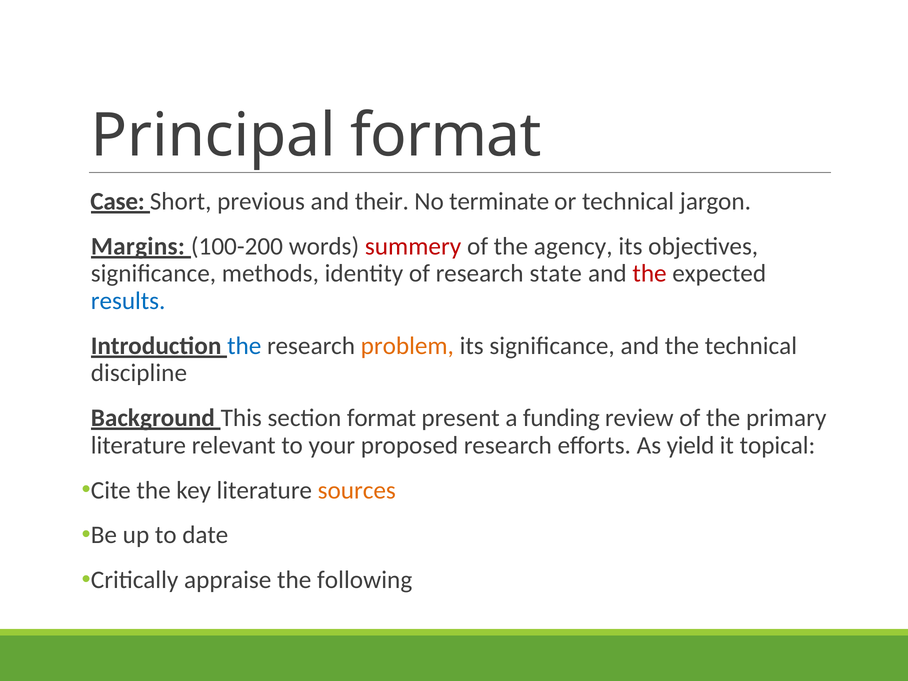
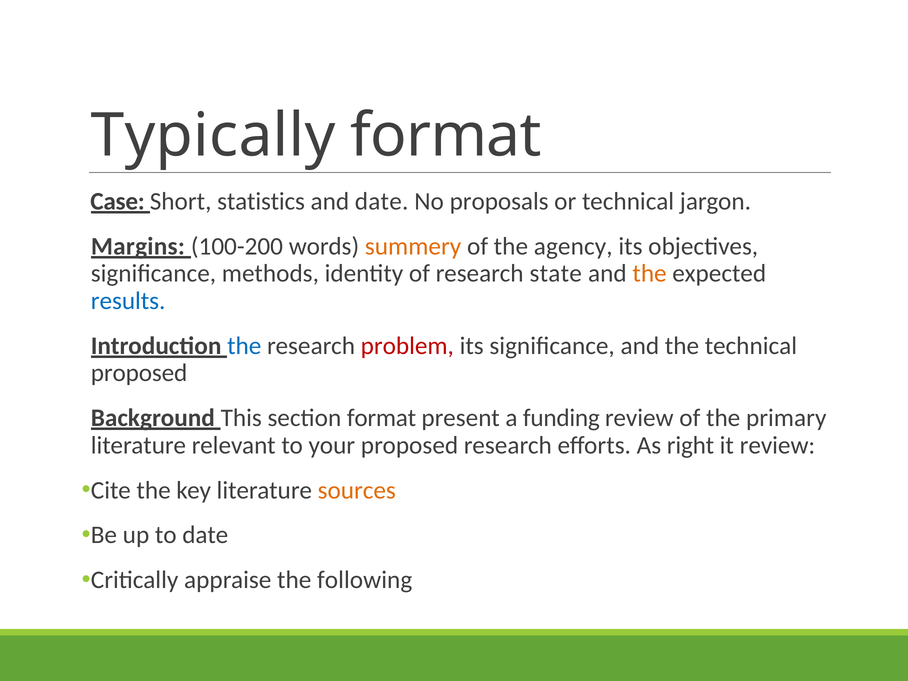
Principal: Principal -> Typically (213, 136)
previous: previous -> statistics (261, 201)
and their: their -> date (382, 201)
terminate: terminate -> proposals (499, 201)
summery colour: red -> orange (413, 246)
the colour: red -> orange (650, 274)
problem colour: orange -> red (407, 346)
discipline: discipline -> proposed (139, 373)
yield: yield -> right (690, 445)
it topical: topical -> review (777, 445)
